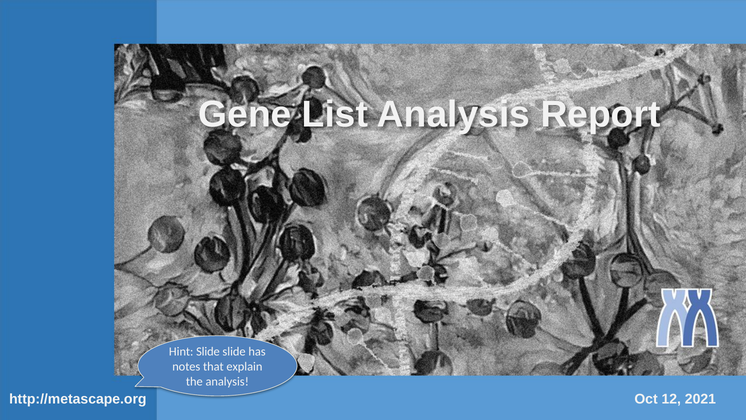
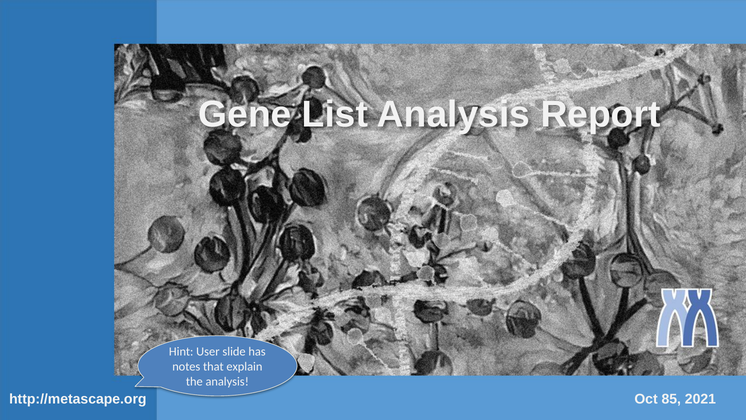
Hint Slide: Slide -> User (208, 351)
12: 12 -> 85 (671, 399)
